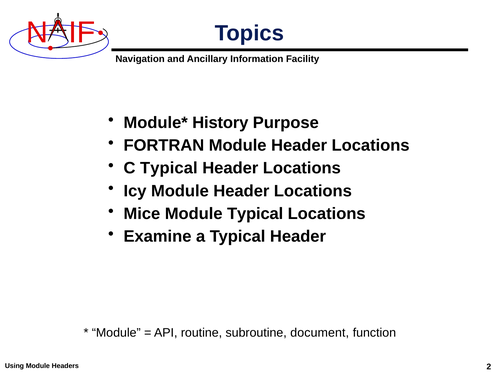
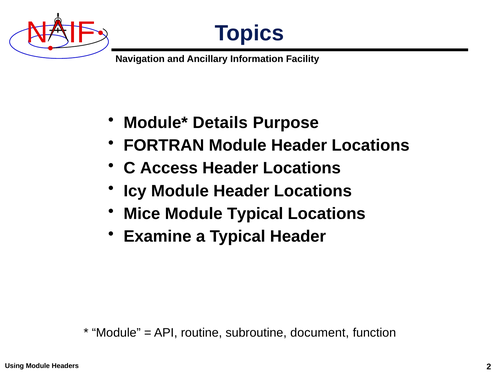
History: History -> Details (220, 123)
C Typical: Typical -> Access (169, 168)
